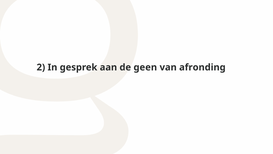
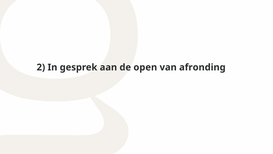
geen: geen -> open (145, 67)
